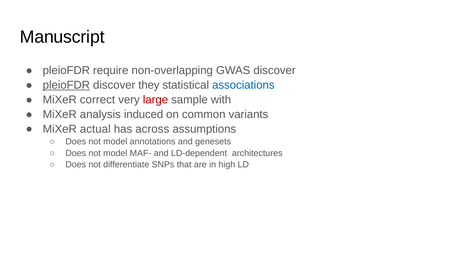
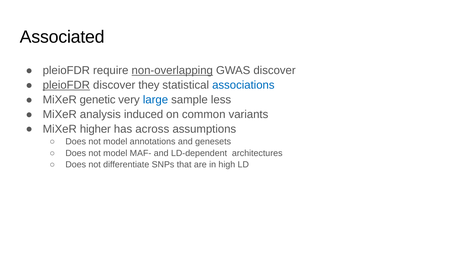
Manuscript: Manuscript -> Associated (62, 37)
non-overlapping underline: none -> present (172, 70)
correct: correct -> genetic (98, 99)
large colour: red -> blue (155, 99)
with: with -> less (221, 99)
actual: actual -> higher (95, 129)
